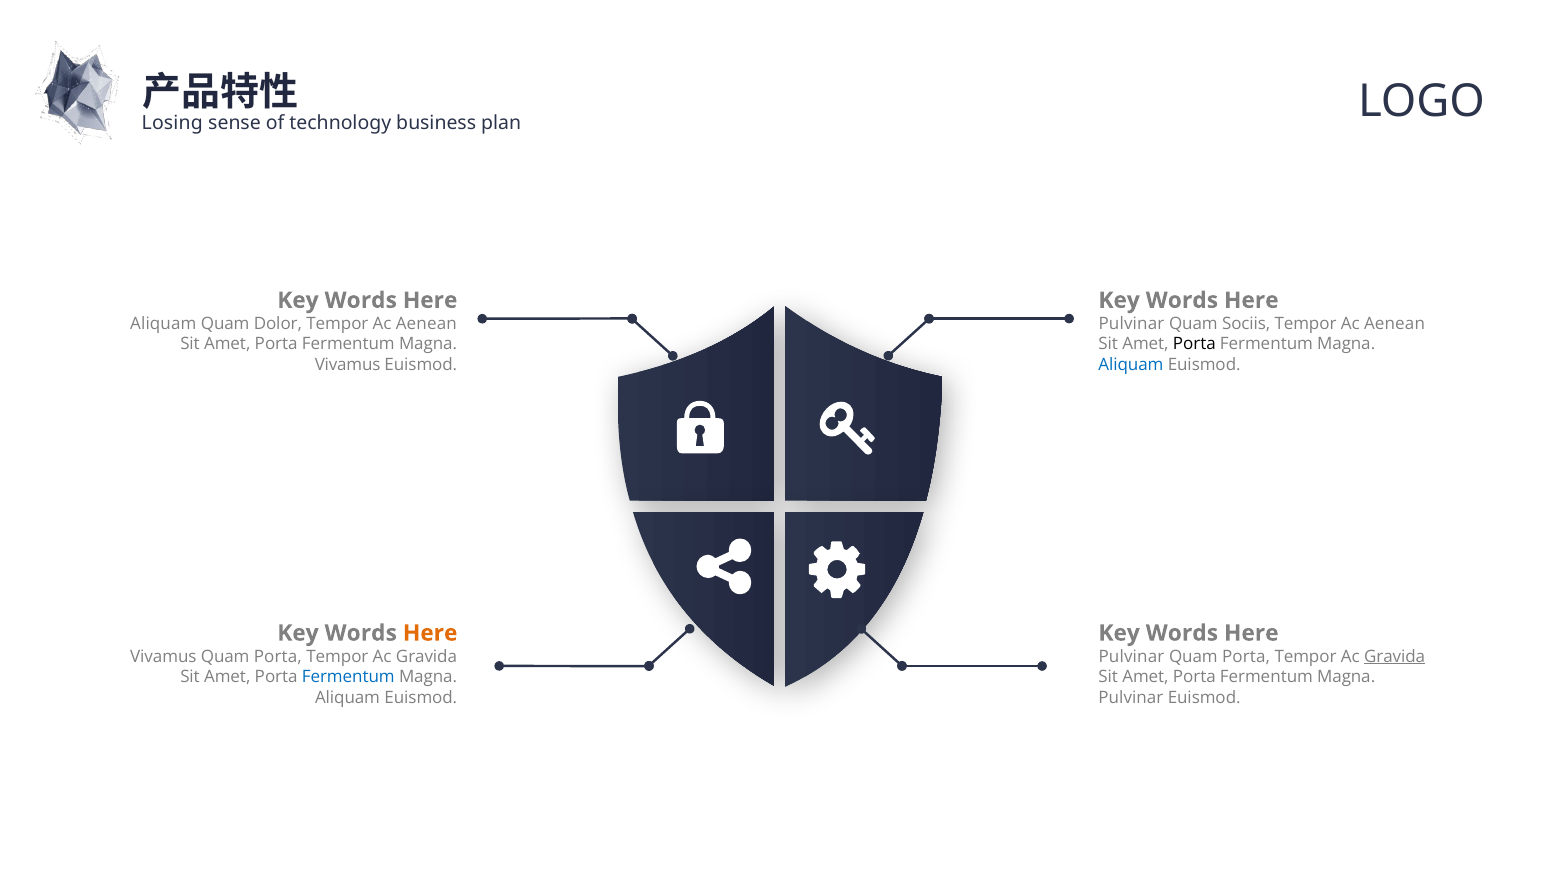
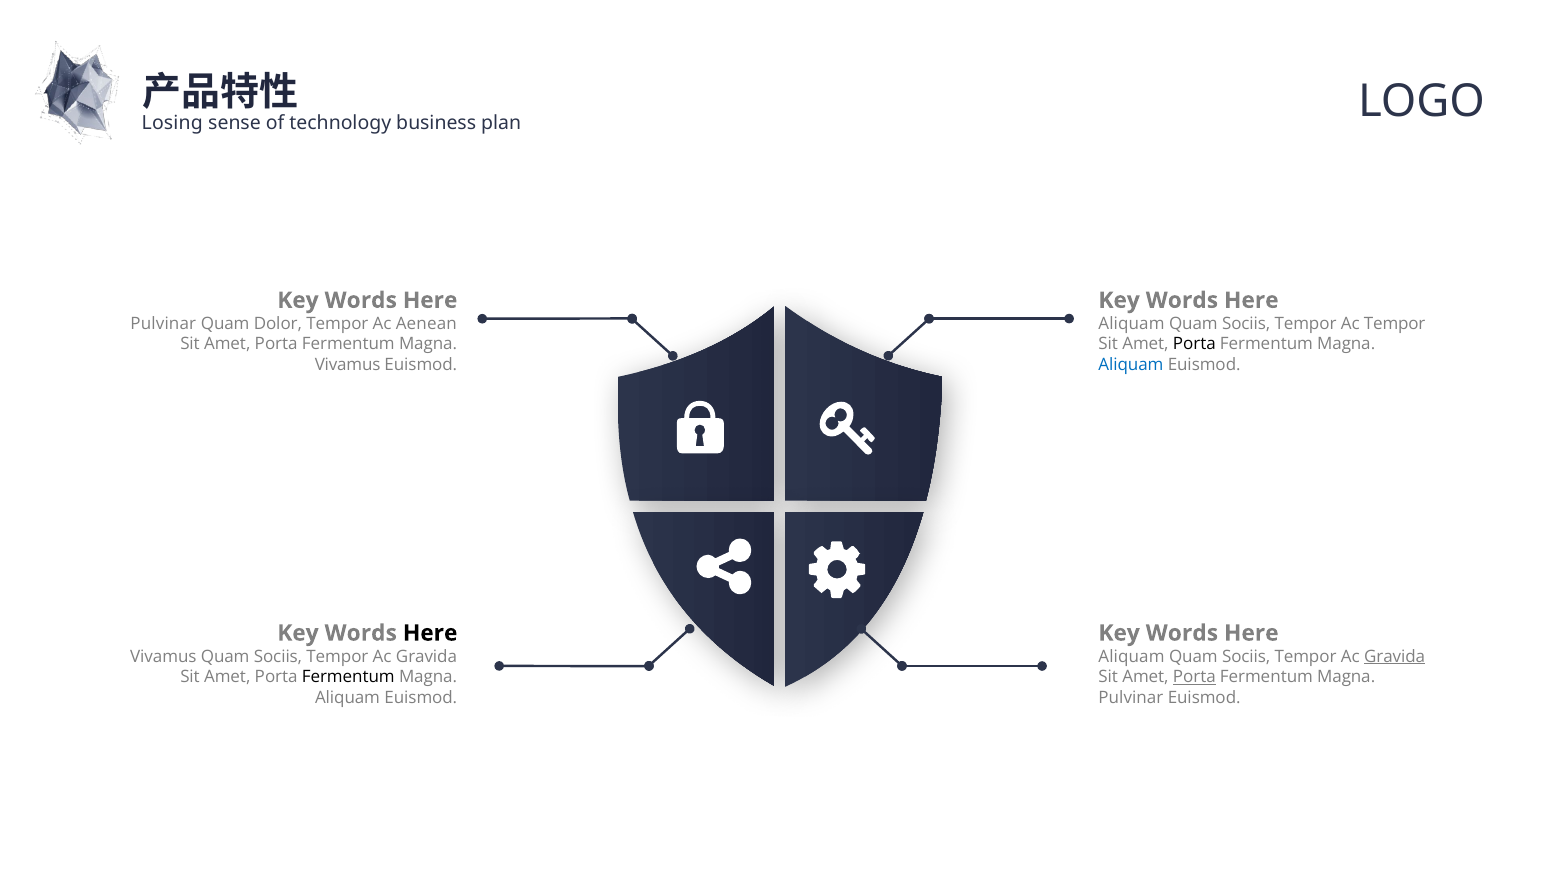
Aliquam: Aliquam -> Pulvinar (163, 324)
Pulvinar: Pulvinar -> Aliquam (1131, 324)
Aenean: Aenean -> Tempor (1395, 324)
Here colour: orange -> black (430, 633)
Vivamus Quam Porta: Porta -> Sociis (278, 656)
Pulvinar: Pulvinar -> Aliquam (1131, 656)
Porta: Porta -> Sociis (1246, 656)
Fermentum colour: blue -> black (348, 677)
Porta underline: none -> present (1194, 677)
